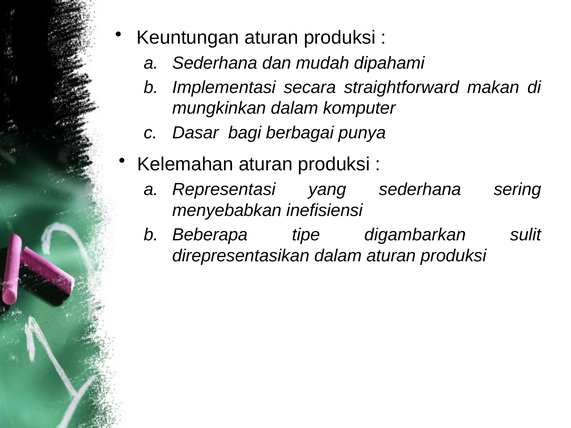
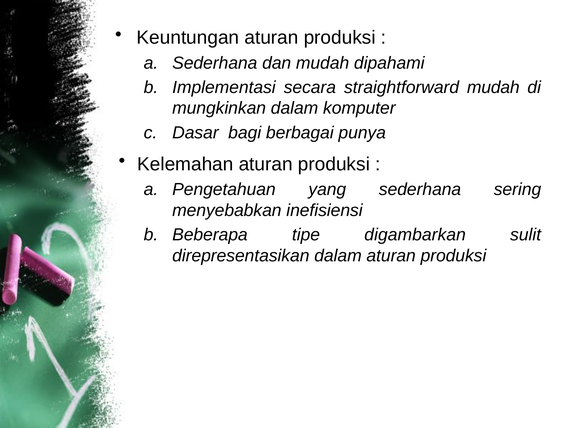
straightforward makan: makan -> mudah (493, 87)
Representasi: Representasi -> Pengetahuan (224, 189)
